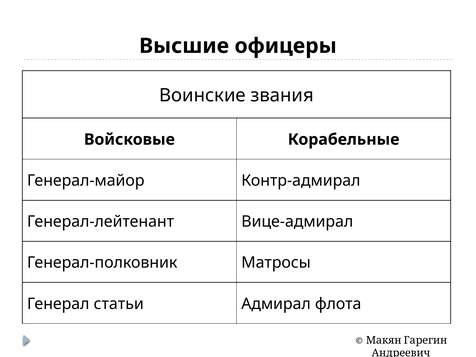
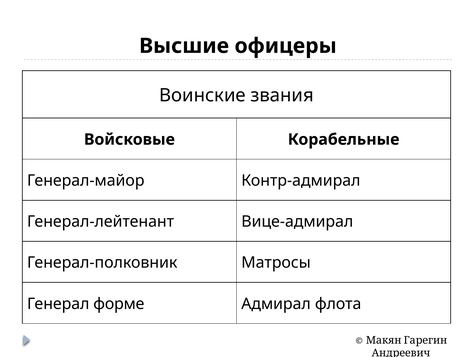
статьи: статьи -> форме (119, 304)
